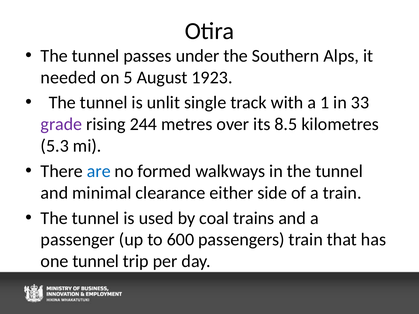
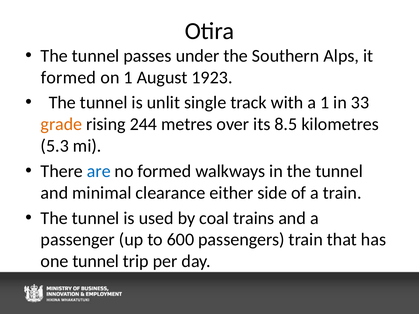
needed: needed -> formed (68, 77)
on 5: 5 -> 1 (128, 77)
grade colour: purple -> orange (61, 124)
